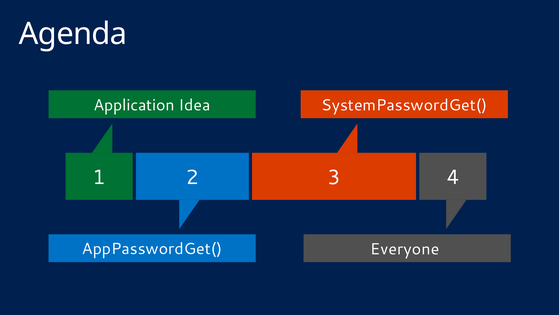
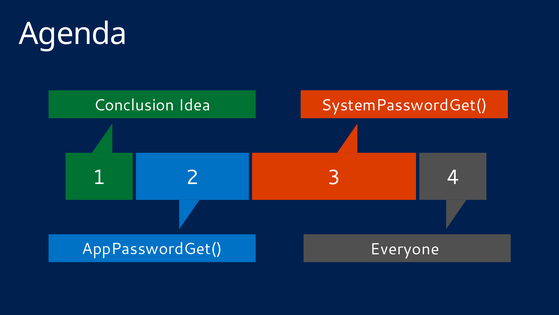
Application: Application -> Conclusion (134, 105)
